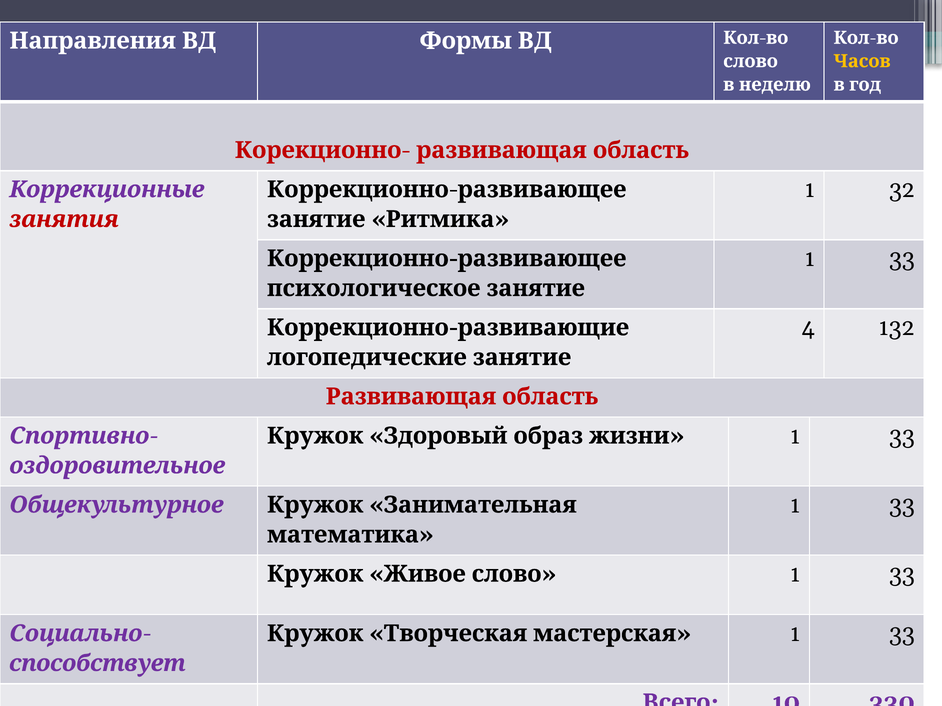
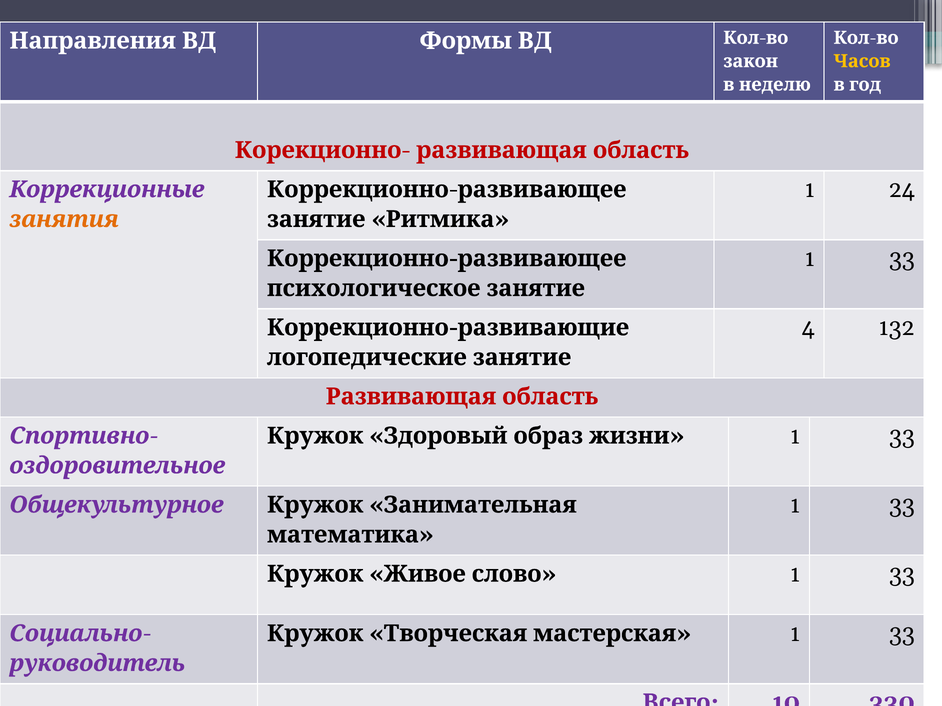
слово: слово -> закон (751, 61)
32: 32 -> 24 (902, 190)
занятия colour: red -> orange (64, 219)
способствует: способствует -> руководитель (97, 664)
